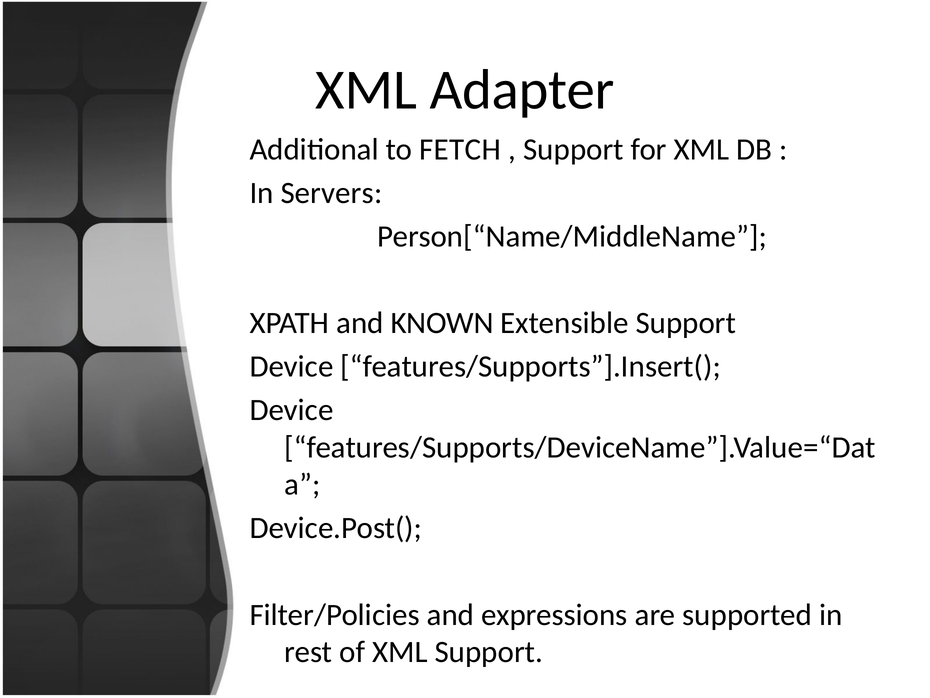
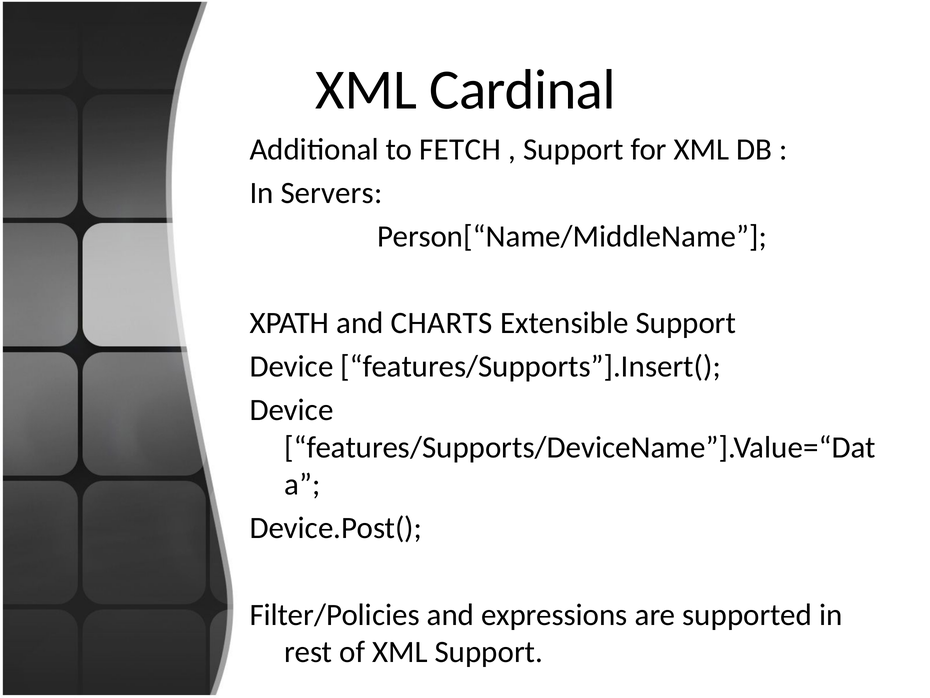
Adapter: Adapter -> Cardinal (522, 90)
KNOWN: KNOWN -> CHARTS (442, 323)
